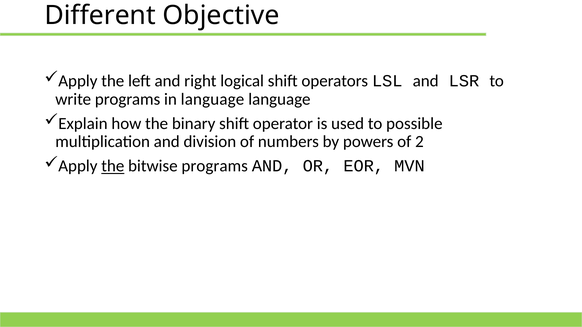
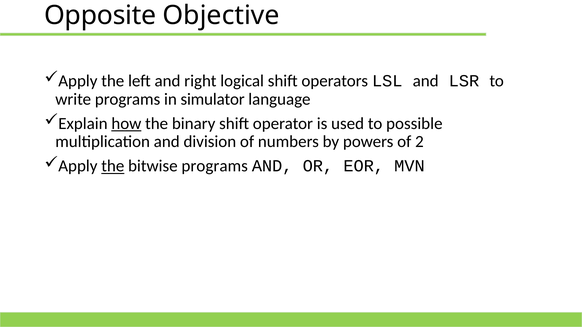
Different: Different -> Opposite (100, 15)
in language: language -> simulator (213, 99)
how underline: none -> present (126, 124)
